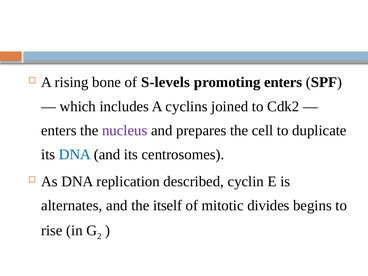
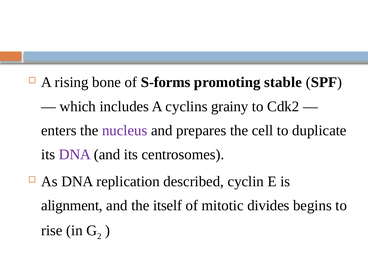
S-levels: S-levels -> S-forms (166, 82)
promoting enters: enters -> stable (283, 82)
joined: joined -> grainy (230, 106)
DNA colour: blue -> purple (75, 154)
alternates: alternates -> alignment (72, 206)
